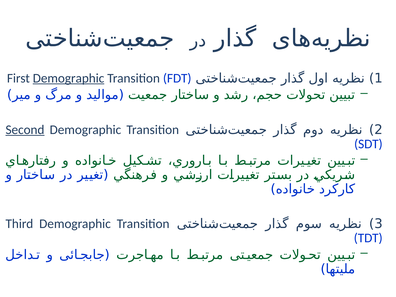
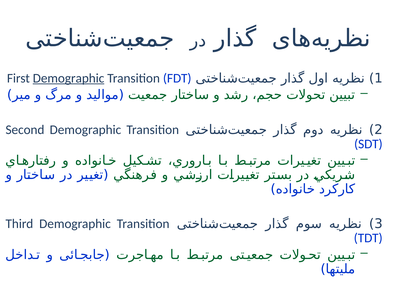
Second underline: present -> none (25, 130)
